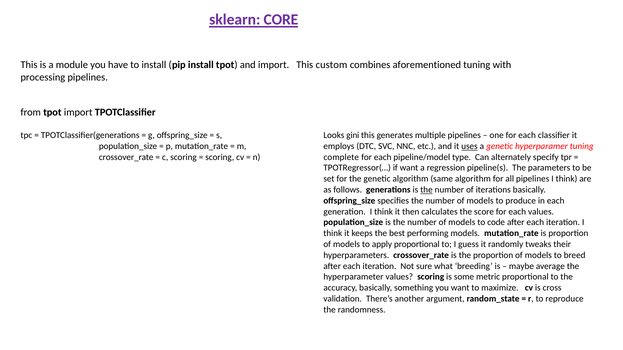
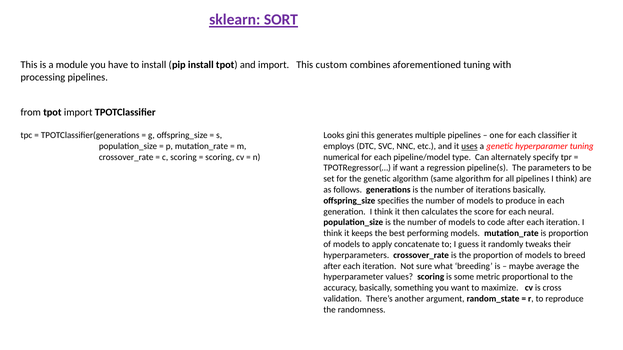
CORE: CORE -> SORT (281, 20)
complete: complete -> numerical (341, 157)
the underline: present -> none (426, 190)
each values: values -> neural (541, 212)
apply proportional: proportional -> concatenate (417, 245)
